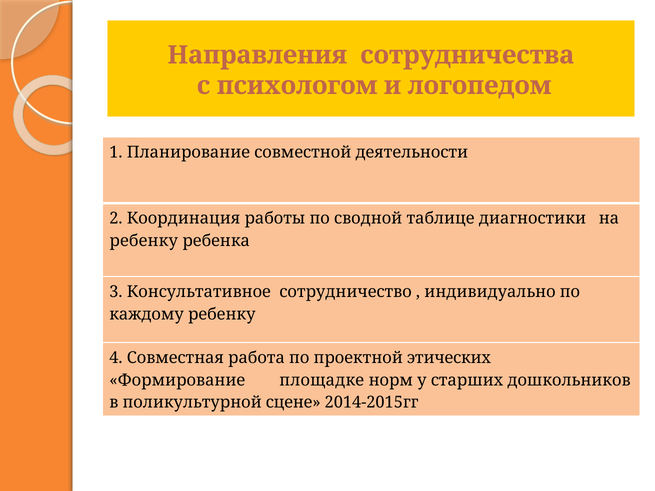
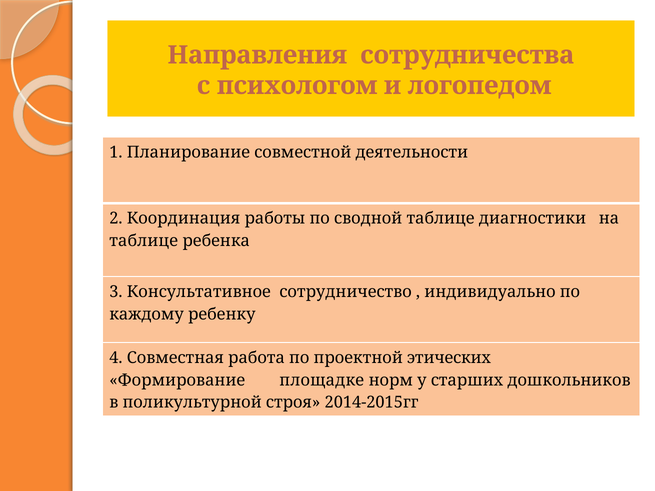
ребенку: ребенку -> таблице (144, 241)
сцене: сцене -> строя (293, 403)
